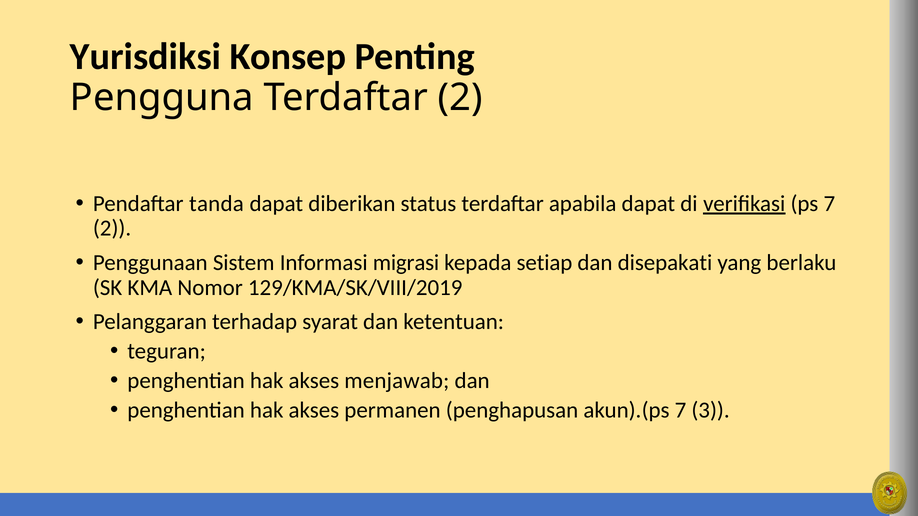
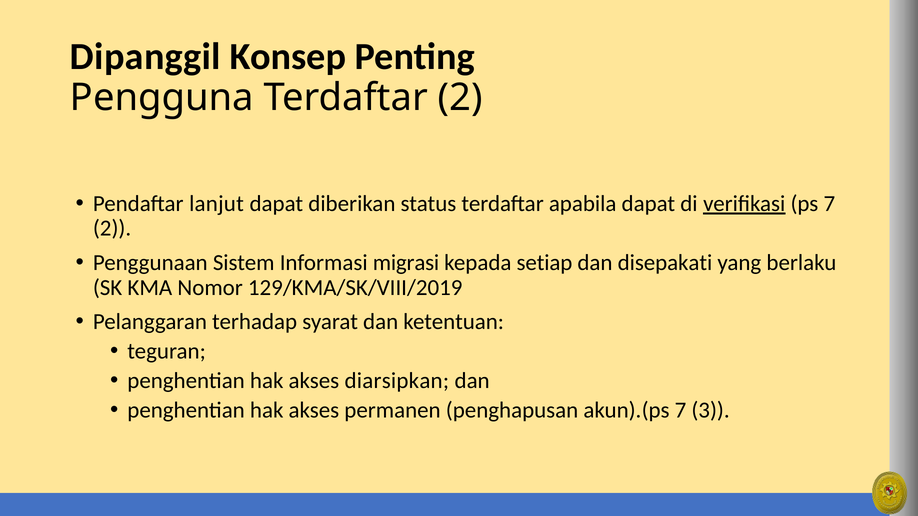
Yurisdiksi: Yurisdiksi -> Dipanggil (145, 56)
tanda: tanda -> lanjut (216, 204)
menjawab: menjawab -> diarsipkan (397, 381)
